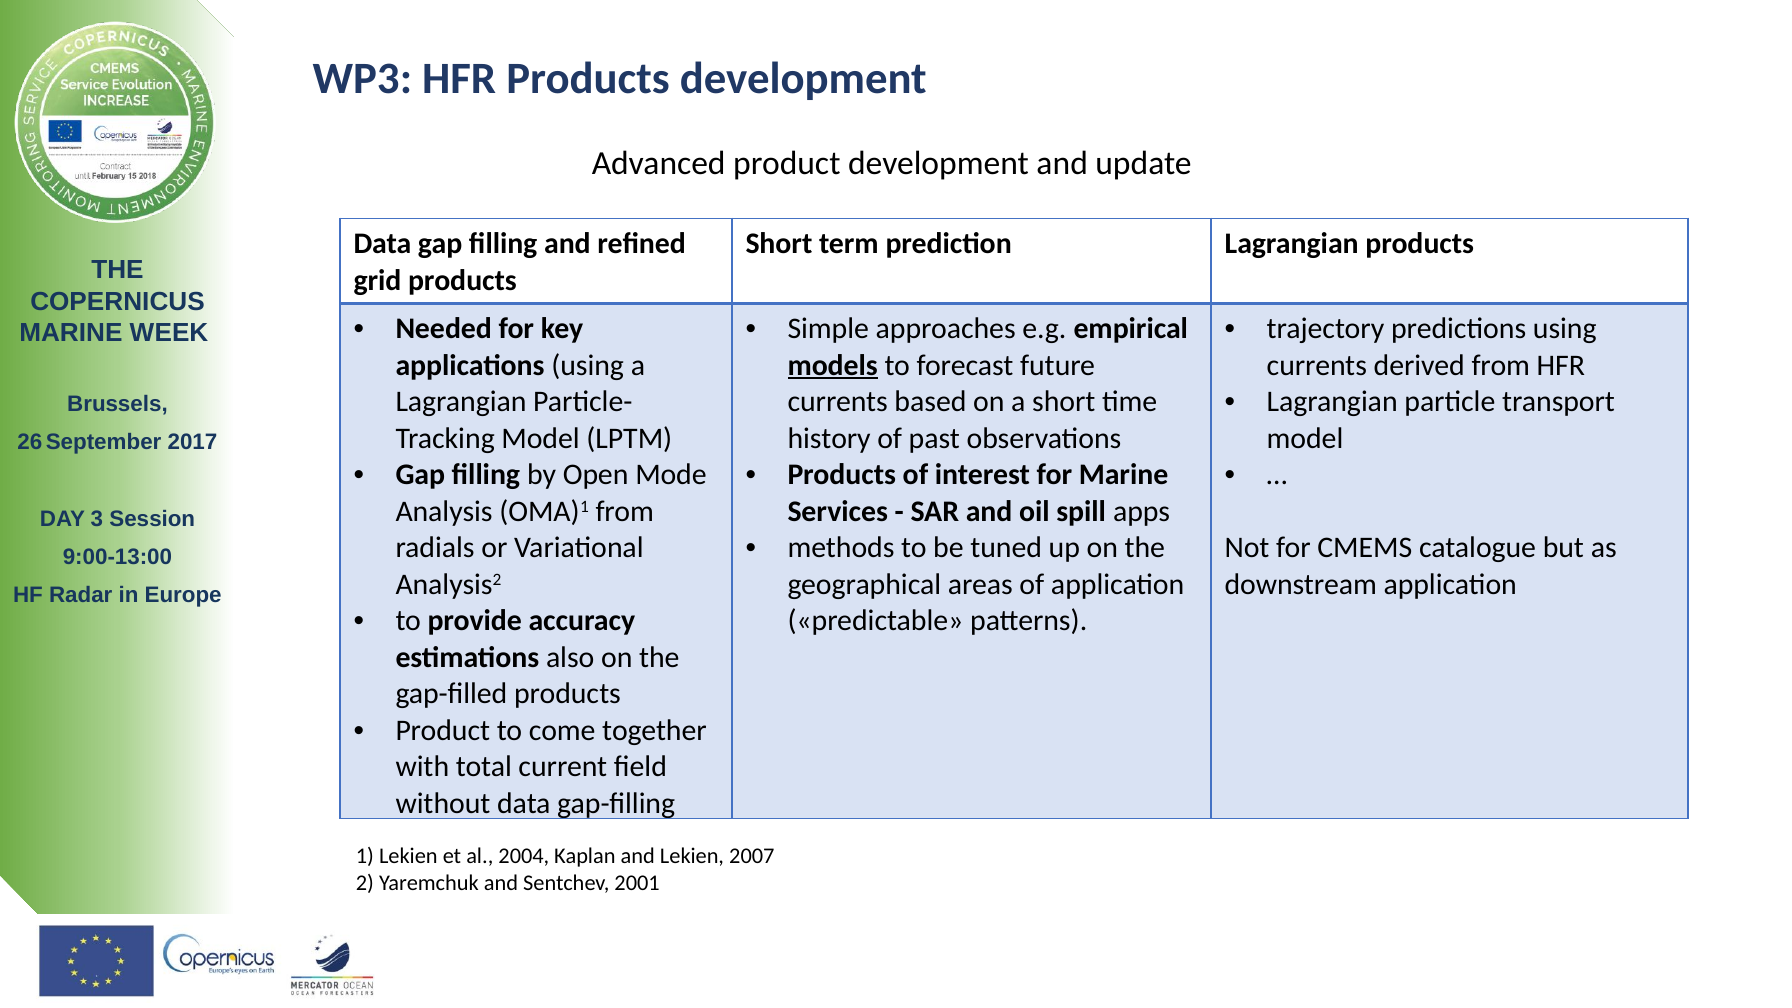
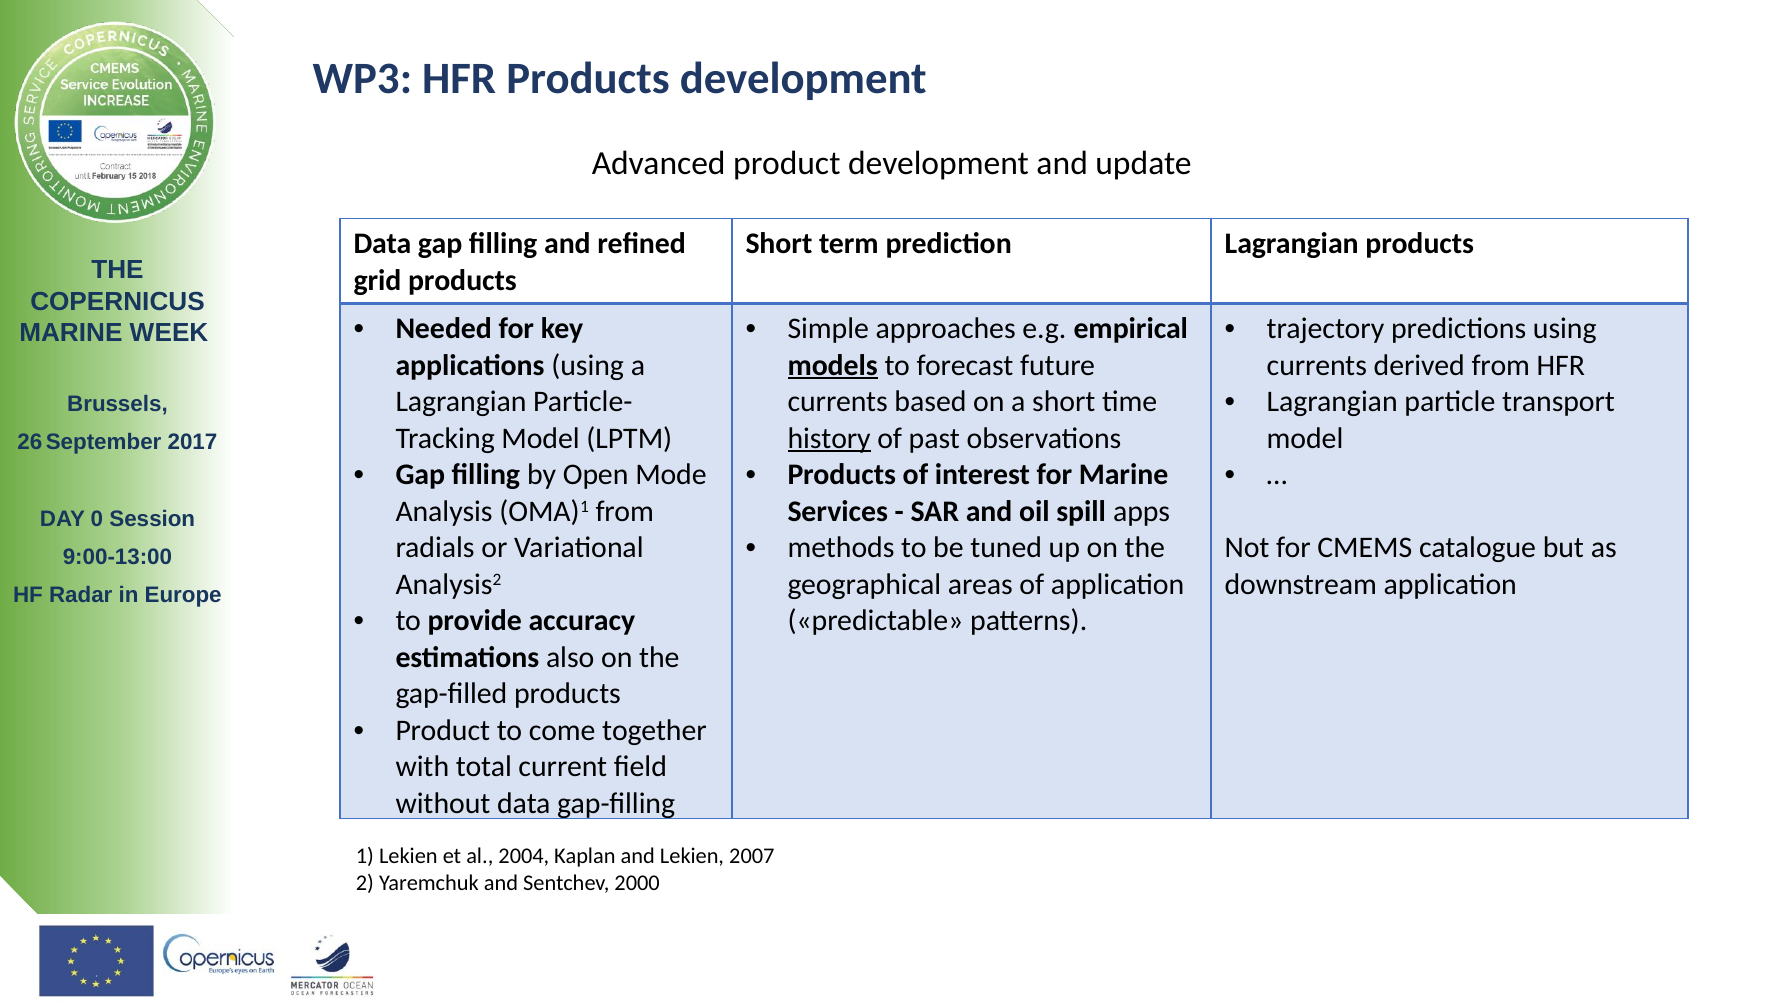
history underline: none -> present (829, 438)
3: 3 -> 0 (97, 519)
2001: 2001 -> 2000 (637, 883)
